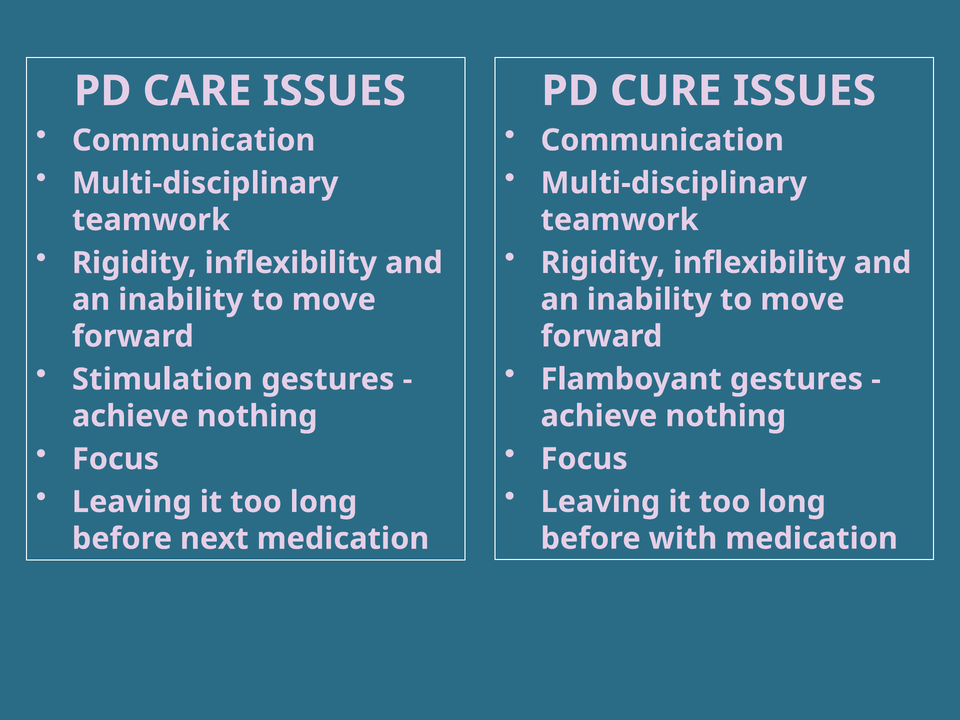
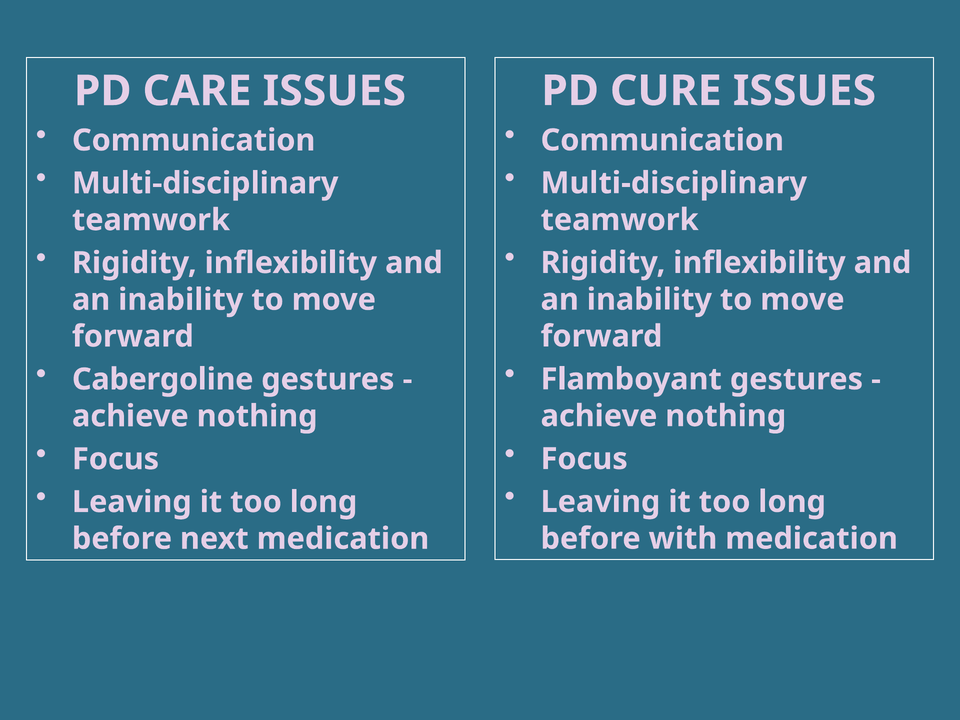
Stimulation: Stimulation -> Cabergoline (163, 379)
